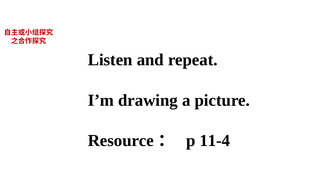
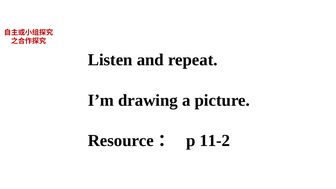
11-4: 11-4 -> 11-2 (215, 141)
